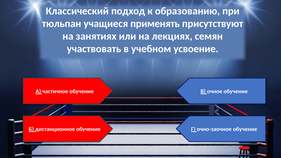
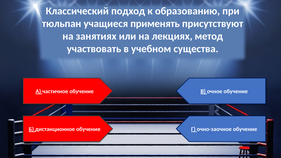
семян: семян -> метод (209, 36)
усвоение: усвоение -> существа (196, 49)
